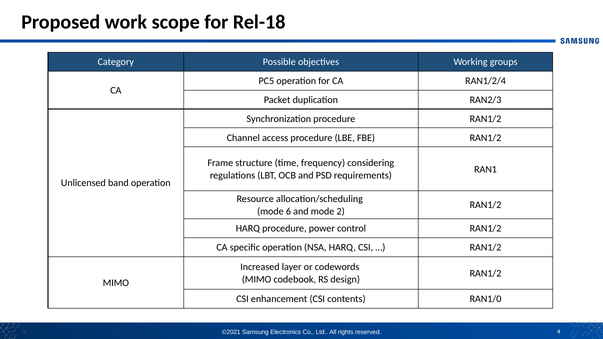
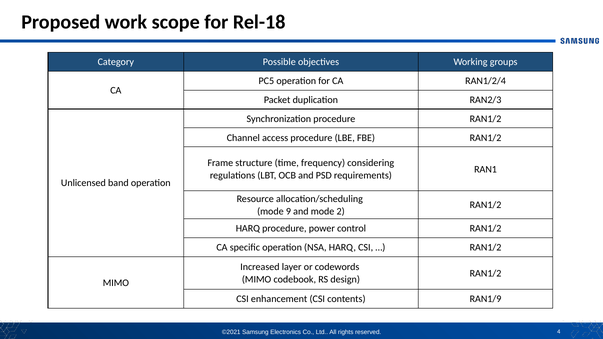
6: 6 -> 9 (288, 211)
RAN1/0: RAN1/0 -> RAN1/9 (486, 299)
